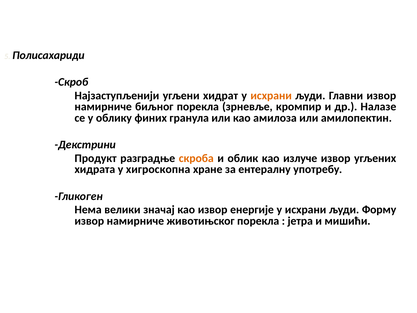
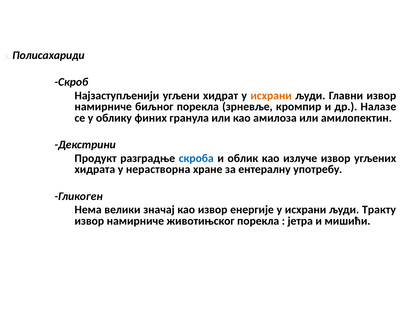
скроба colour: orange -> blue (196, 158)
хигроскопна: хигроскопна -> нерастворна (158, 169)
Форму: Форму -> Тракту (379, 210)
